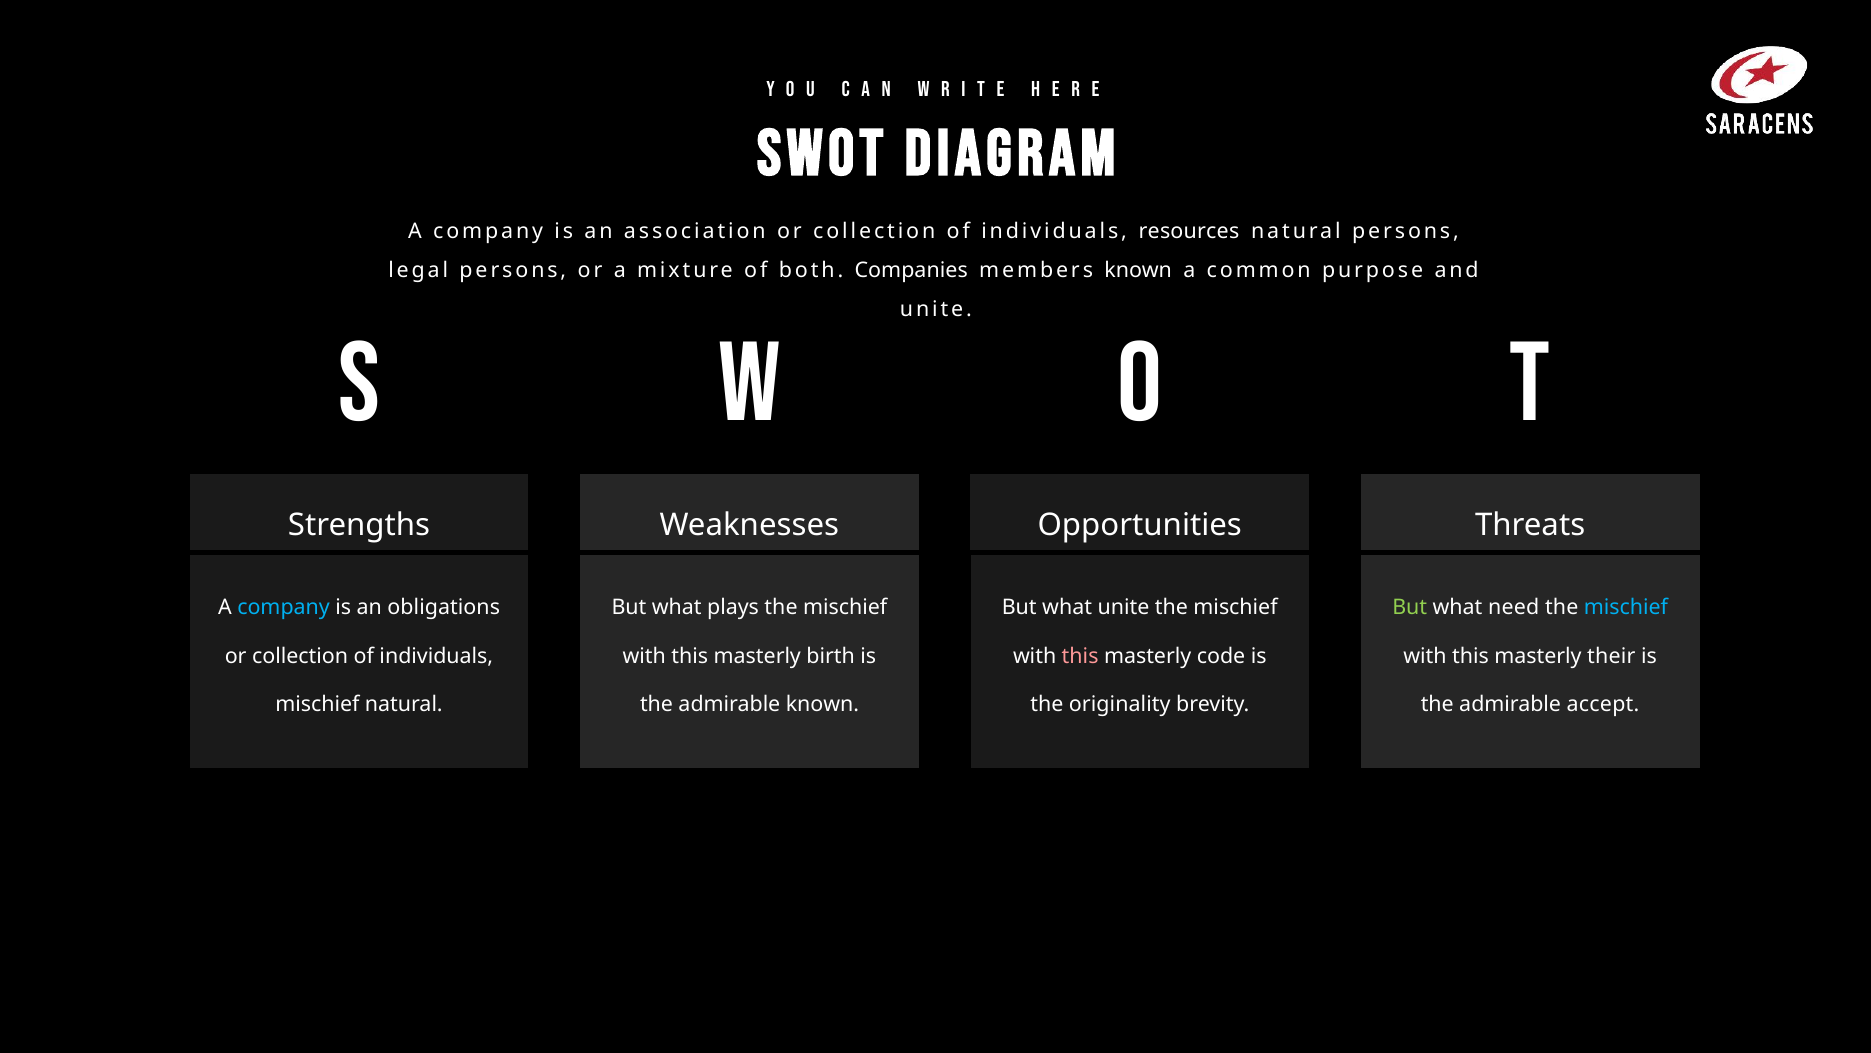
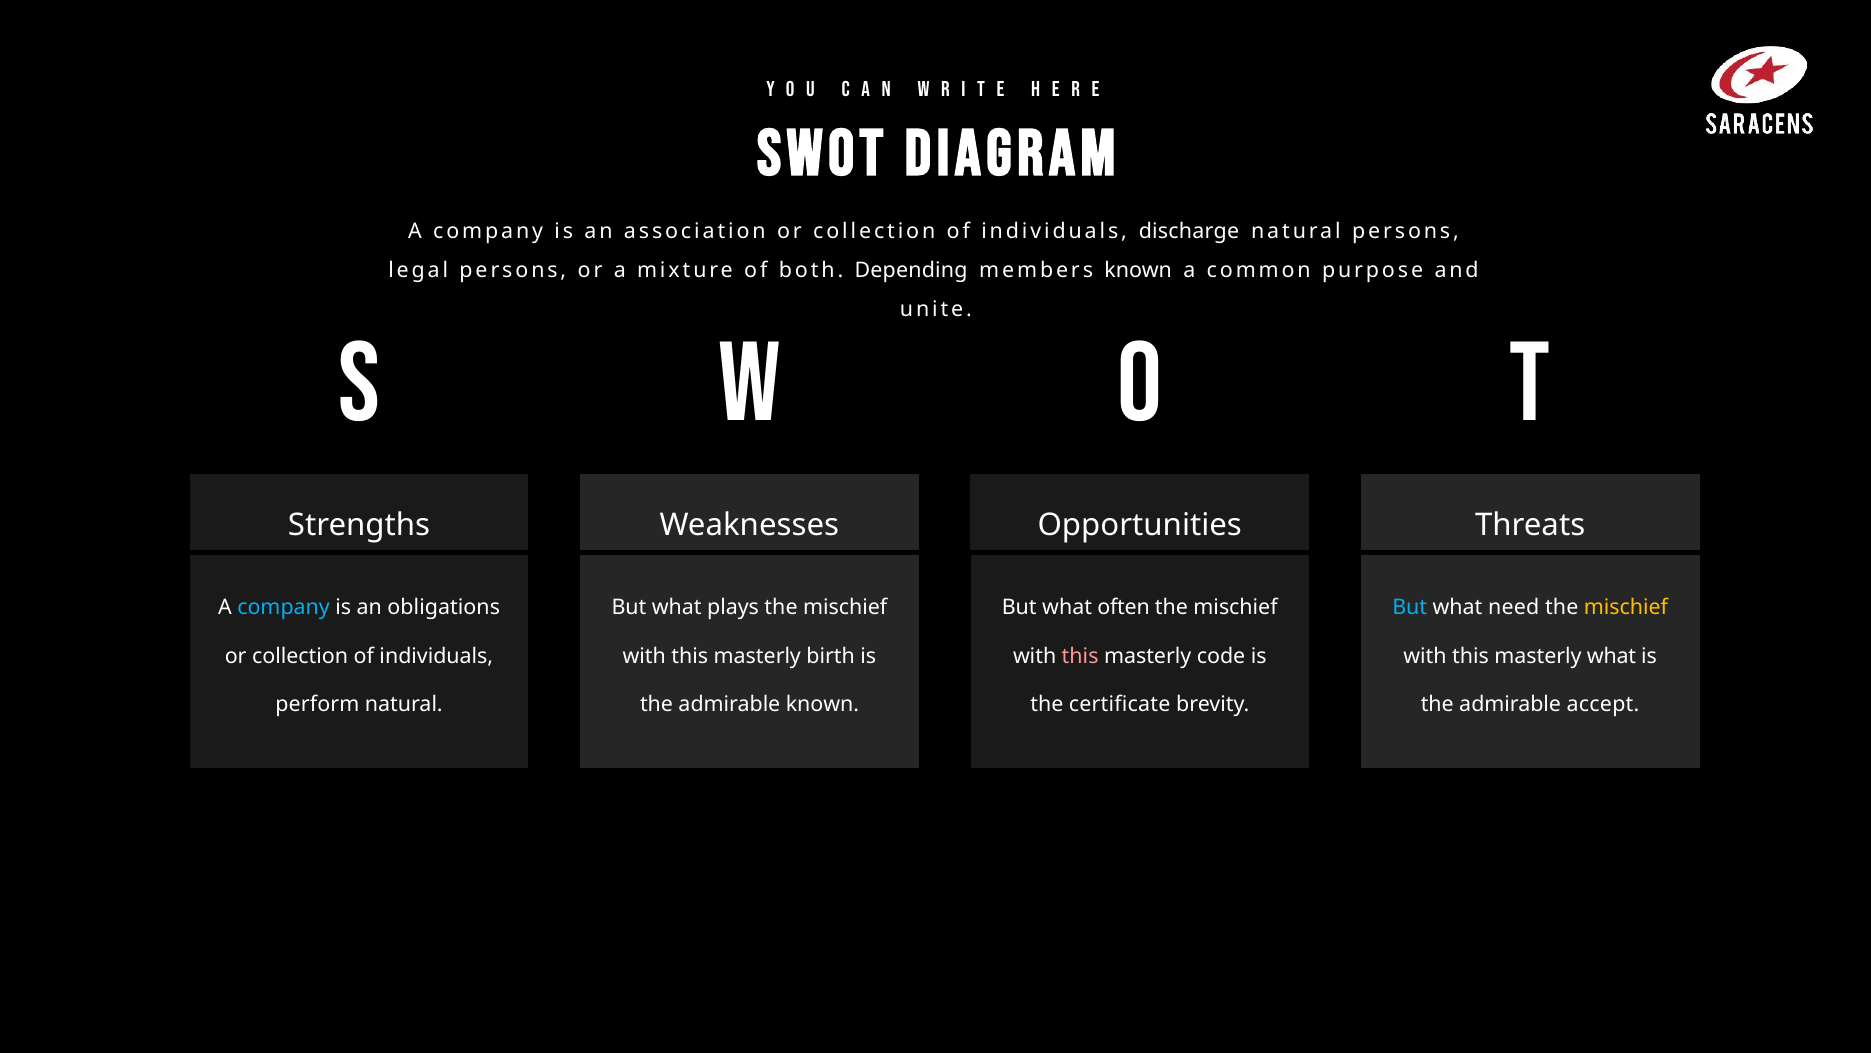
resources: resources -> discharge (1189, 232)
Companies: Companies -> Depending (911, 270)
what unite: unite -> often (1124, 607)
But colour: light green -> light blue (1410, 607)
mischief colour: light blue -> yellow (1626, 607)
masterly their: their -> what (1612, 656)
mischief: mischief -> perform (317, 705)
originality: originality -> certificate (1120, 705)
